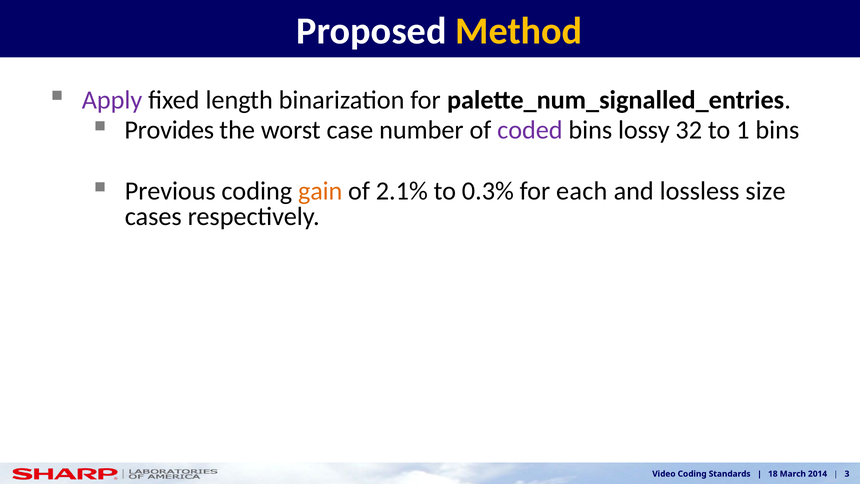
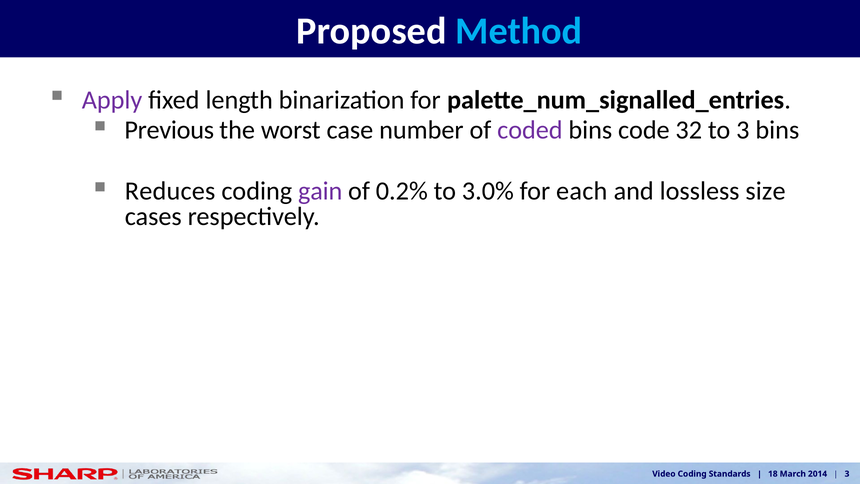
Method colour: yellow -> light blue (519, 31)
Provides: Provides -> Previous (169, 130)
lossy: lossy -> code (644, 130)
to 1: 1 -> 3 (743, 130)
Previous: Previous -> Reduces (170, 191)
gain colour: orange -> purple (320, 191)
2.1%: 2.1% -> 0.2% (402, 191)
0.3%: 0.3% -> 3.0% (488, 191)
